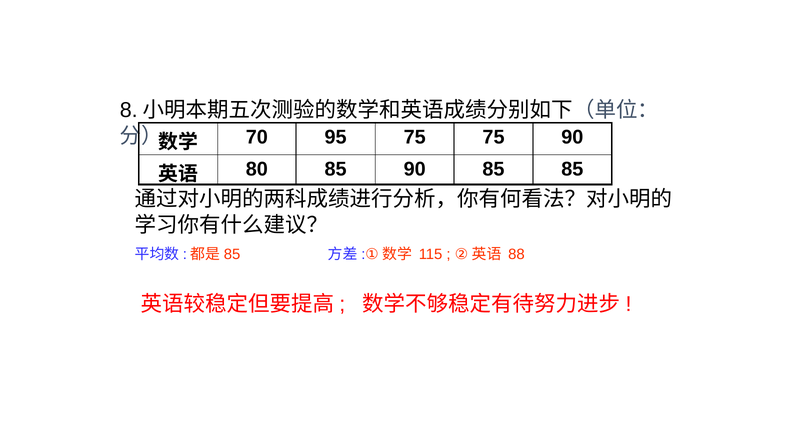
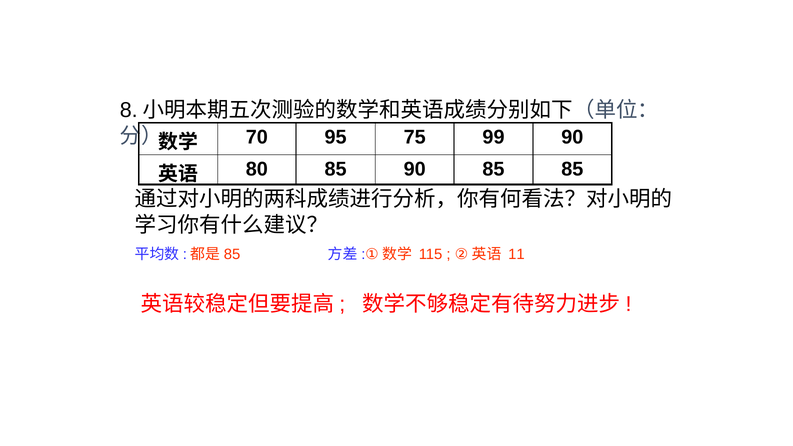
75 75: 75 -> 99 (494, 137)
88: 88 -> 11 (517, 254)
